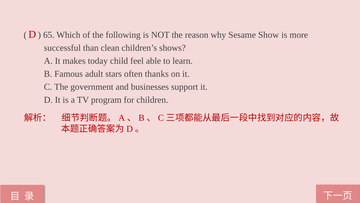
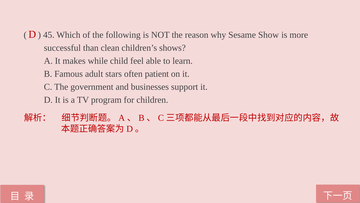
65: 65 -> 45 (49, 35)
today: today -> while (98, 61)
thanks: thanks -> patient (157, 74)
